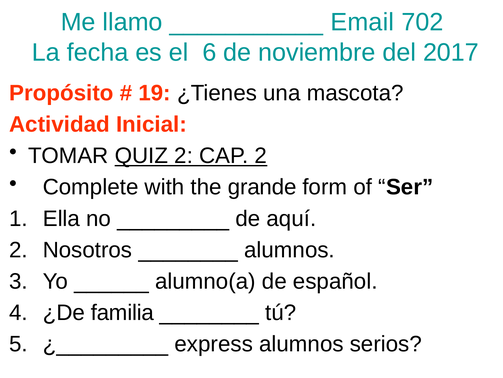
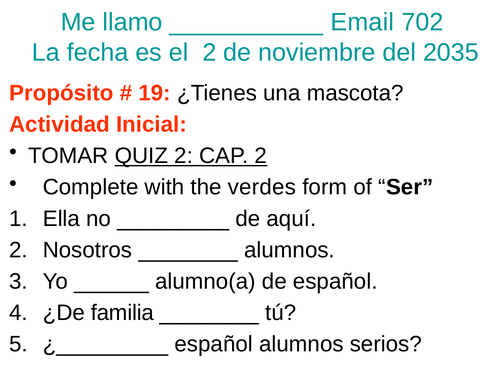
el 6: 6 -> 2 (209, 52)
2017: 2017 -> 2035 (451, 52)
grande: grande -> verdes (262, 187)
express: express -> español (214, 343)
